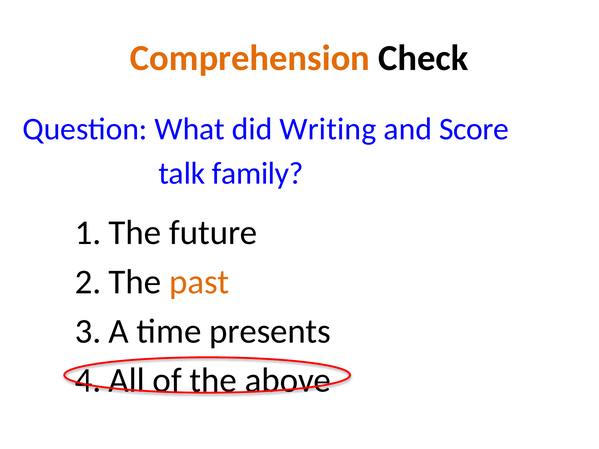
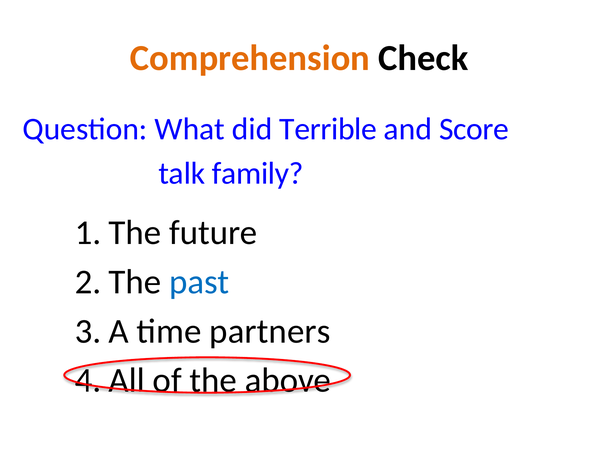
Writing: Writing -> Terrible (328, 129)
past colour: orange -> blue (199, 282)
presents: presents -> partners (270, 331)
